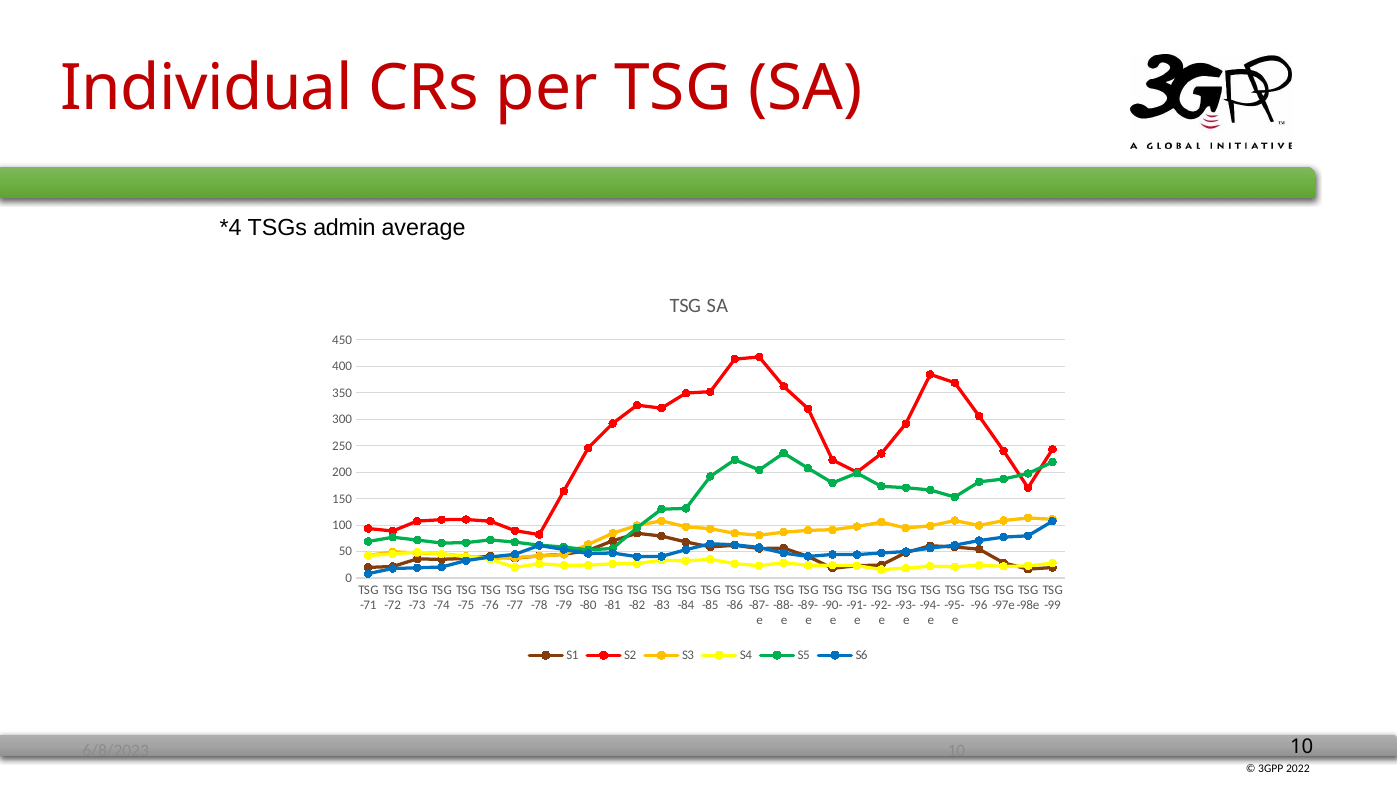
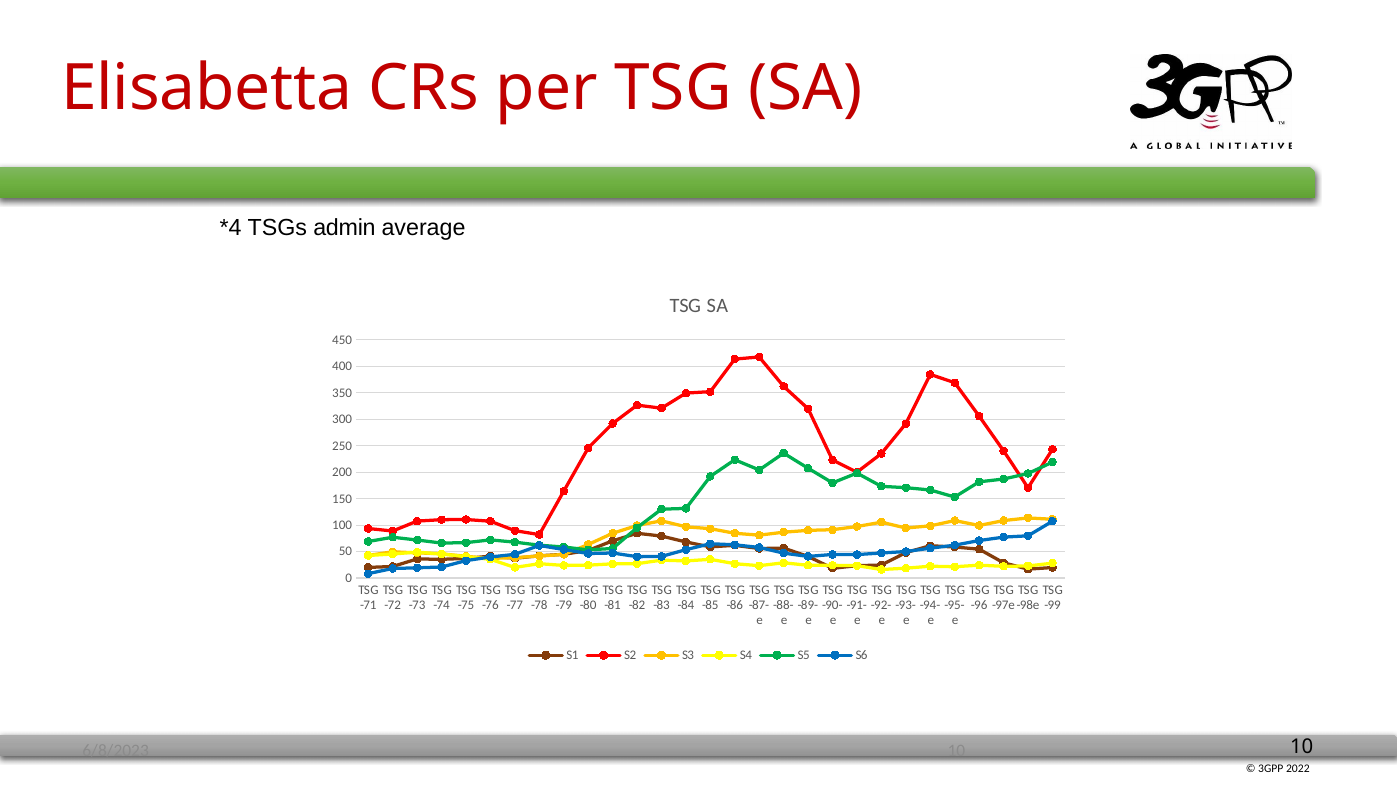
Individual: Individual -> Elisabetta (207, 89)
